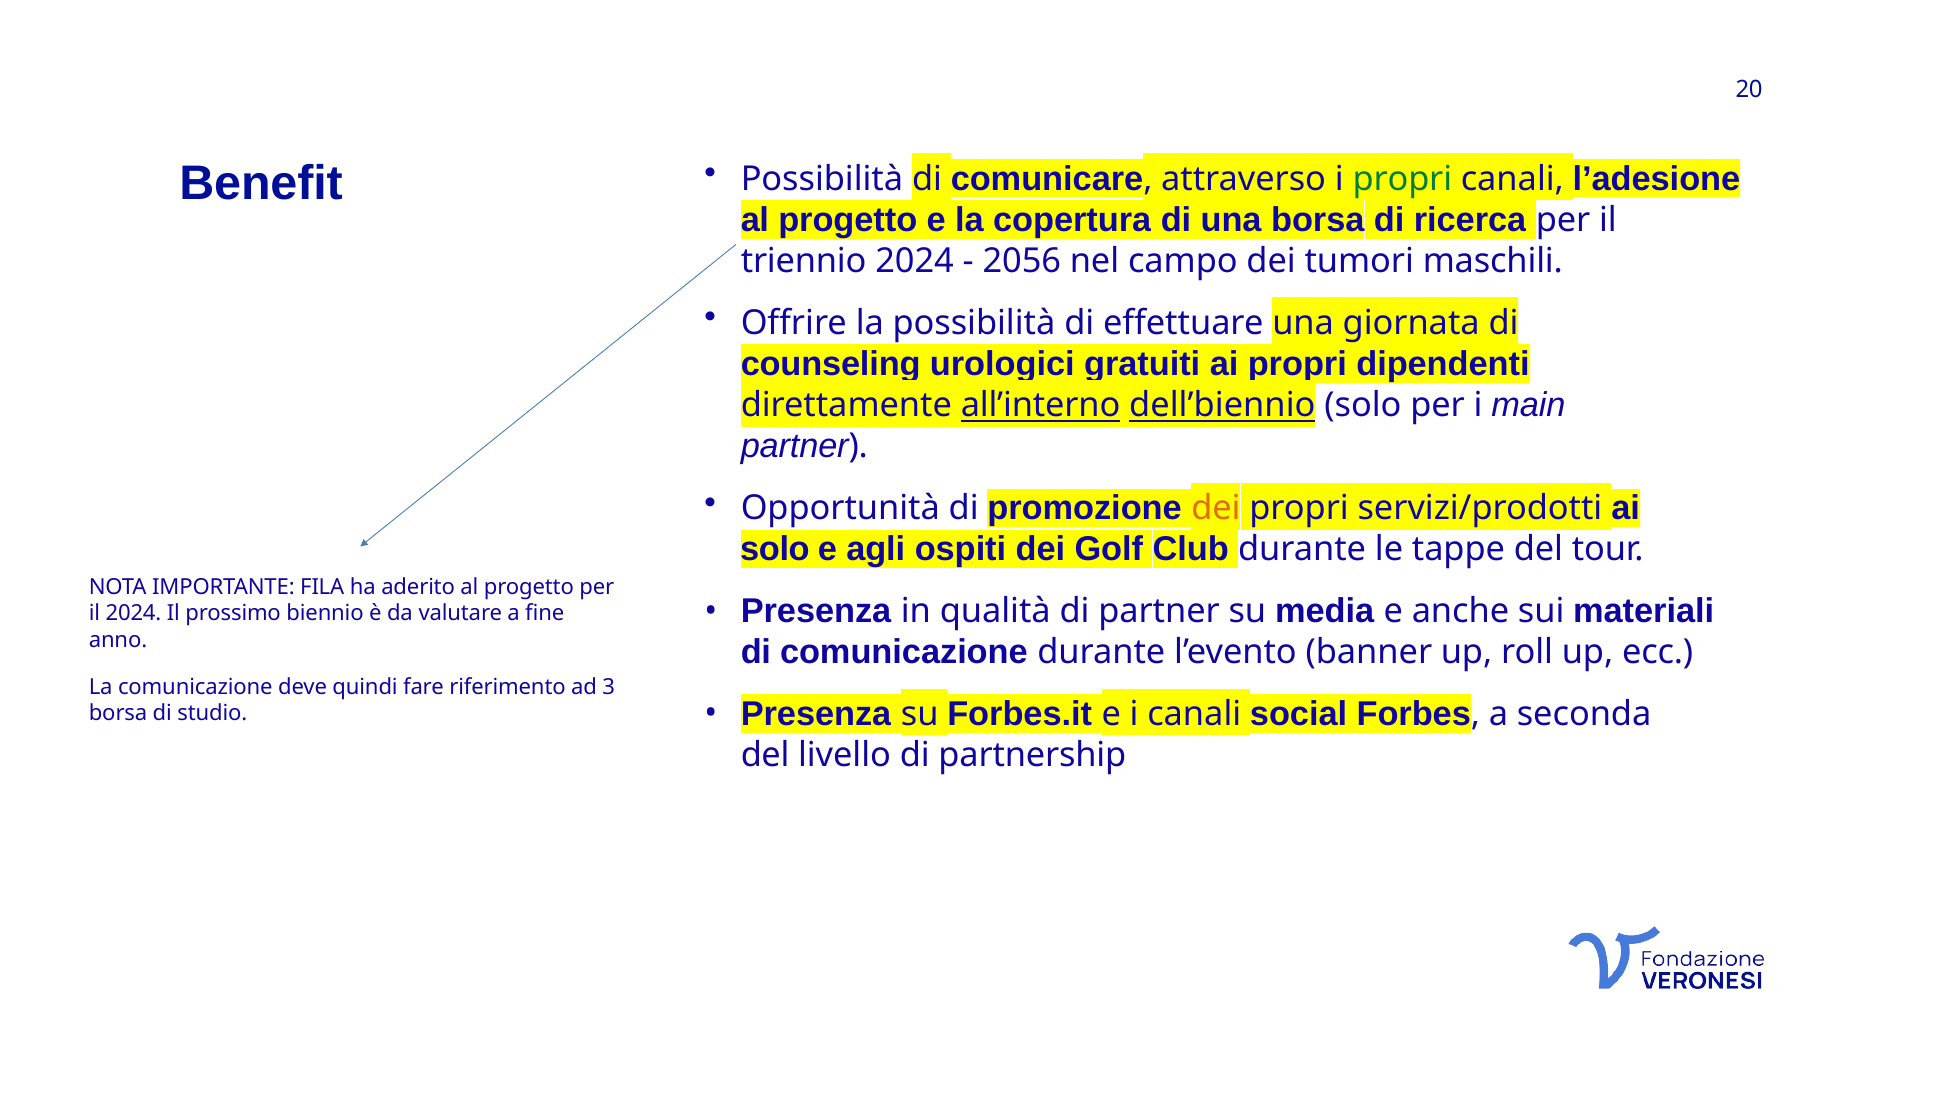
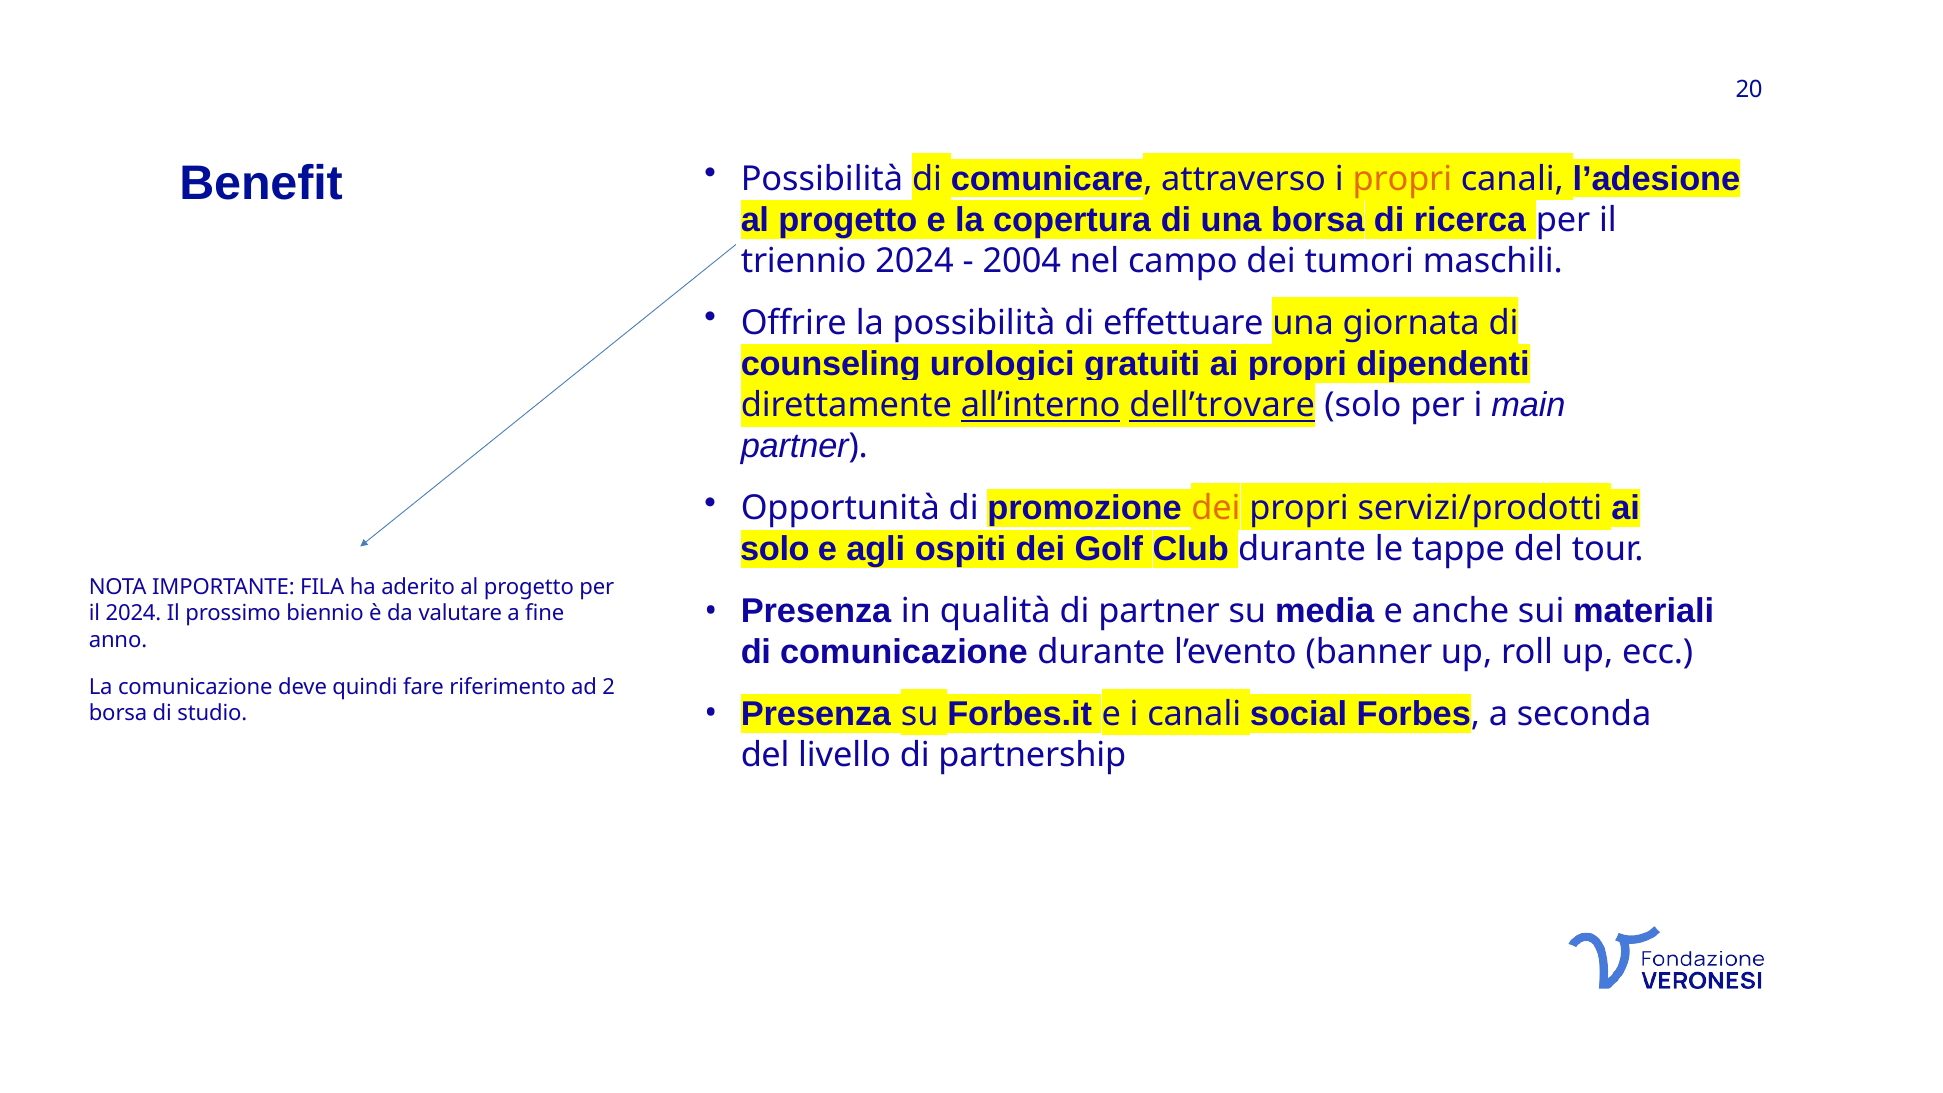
propri colour: green -> orange (1402, 179)
2056: 2056 -> 2004 (1022, 261)
dell’biennio: dell’biennio -> dell’trovare (1222, 405)
3: 3 -> 2 (609, 687)
